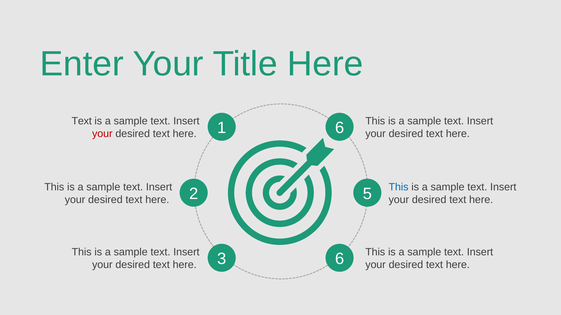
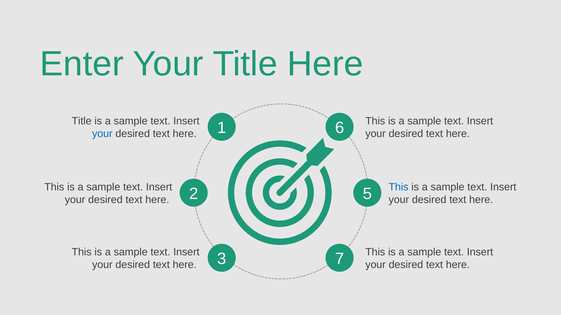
Text: Text -> Title (82, 121)
your colour: red -> blue (102, 134)
3 6: 6 -> 7 (340, 259)
